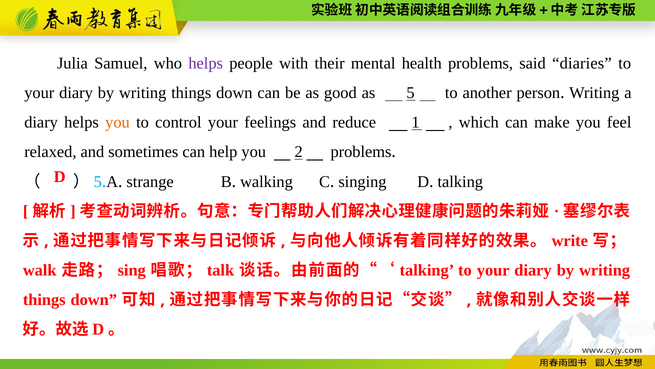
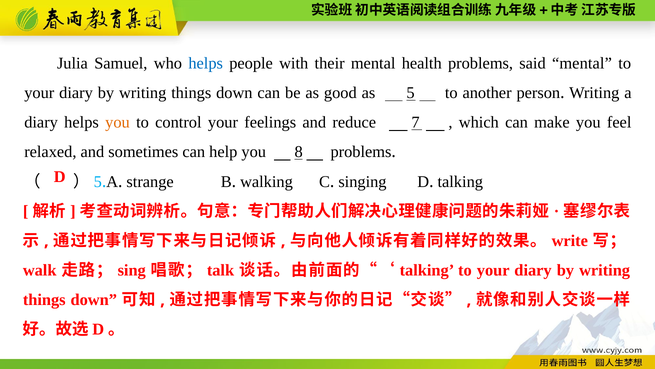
helps colour: purple -> blue (206, 63)
said diaries: diaries -> mental (582, 63)
1: 1 -> 7 (416, 122)
2: 2 -> 8 (299, 152)
